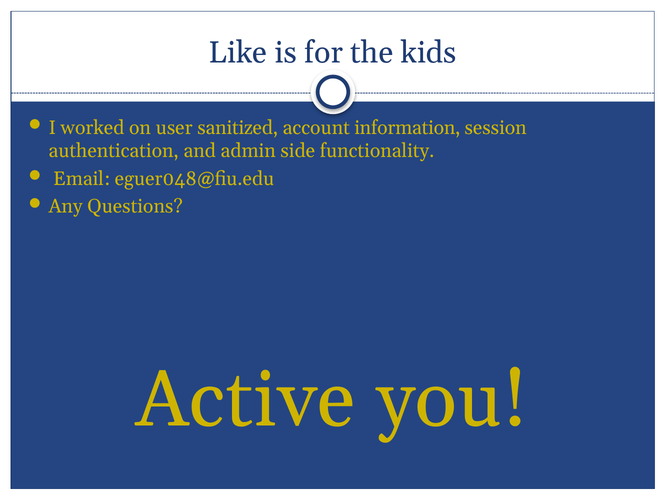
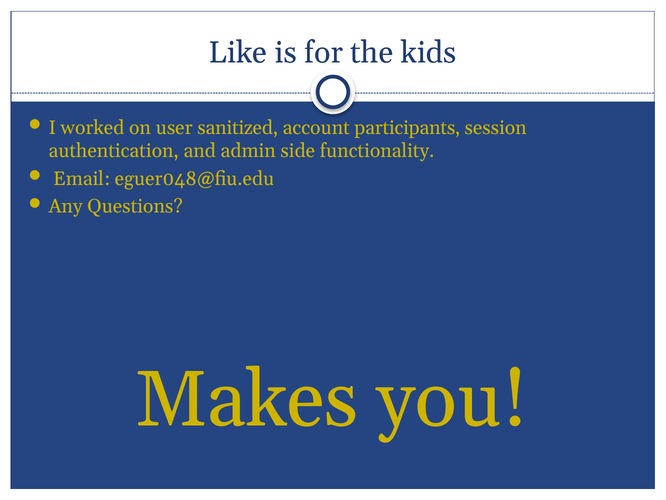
information: information -> participants (407, 128)
Active: Active -> Makes (246, 399)
